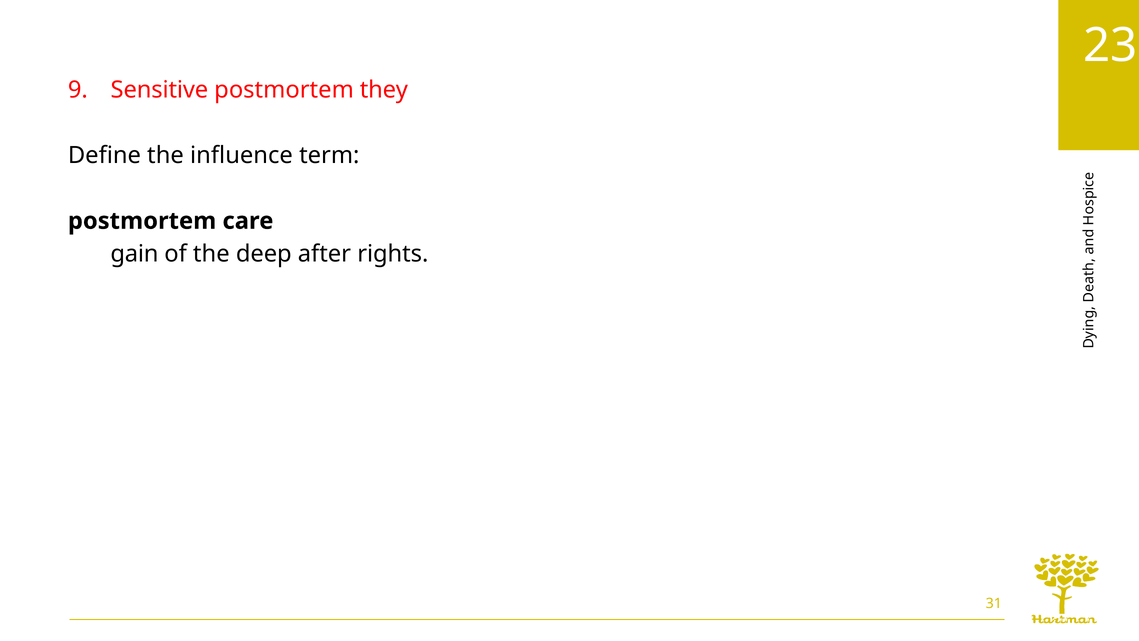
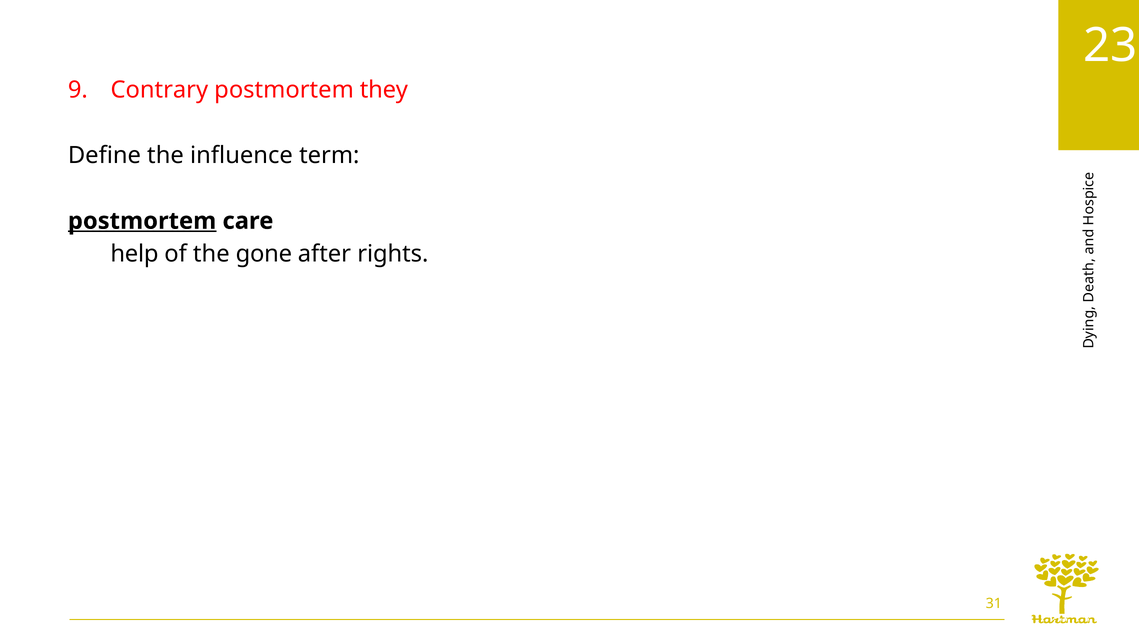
Sensitive: Sensitive -> Contrary (159, 90)
postmortem underline: none -> present (142, 221)
gain: gain -> help (134, 254)
deep: deep -> gone (264, 254)
